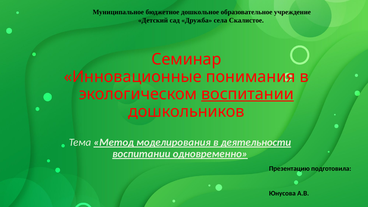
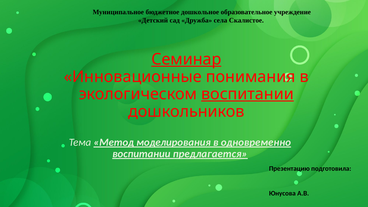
Семинар underline: none -> present (186, 59)
деятельности: деятельности -> одновременно (256, 142)
одновременно: одновременно -> предлагается (210, 154)
